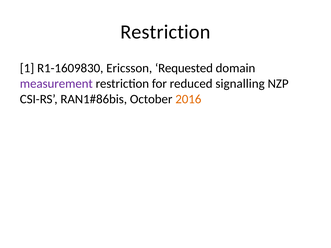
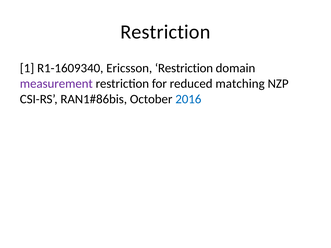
R1-1609830: R1-1609830 -> R1-1609340 (70, 68)
Ericsson Requested: Requested -> Restriction (184, 68)
signalling: signalling -> matching (240, 84)
2016 colour: orange -> blue (188, 99)
